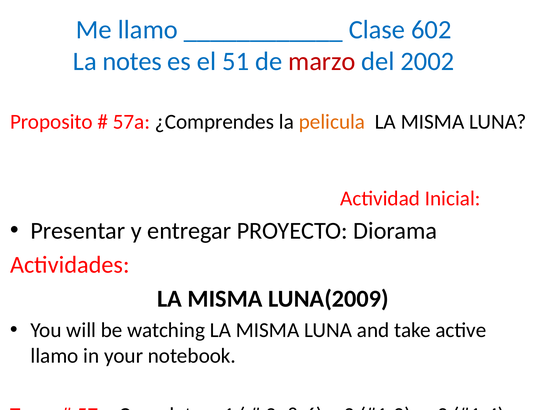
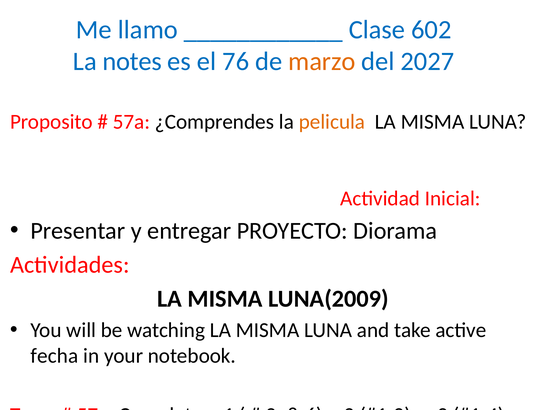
51: 51 -> 76 (236, 61)
marzo colour: red -> orange (322, 61)
2002: 2002 -> 2027 (427, 61)
llamo: llamo -> fecha (54, 355)
